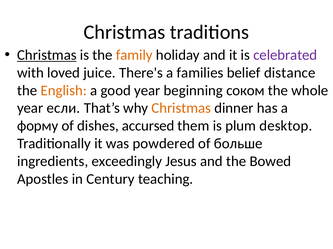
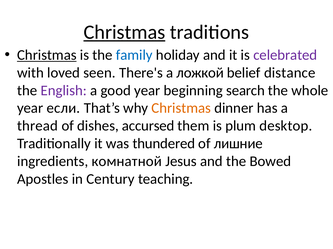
Christmas underline: none -> present (124, 32)
family colour: orange -> blue (134, 55)
juice: juice -> seen (100, 73)
families: families -> ложкой (200, 73)
English colour: orange -> purple (64, 91)
соком: соком -> search (245, 91)
форму: форму -> thread (38, 126)
powdered: powdered -> thundered (164, 144)
больше: больше -> лишние (238, 144)
exceedingly: exceedingly -> комнатной (127, 162)
